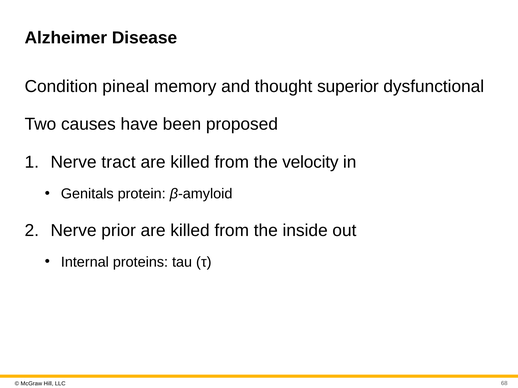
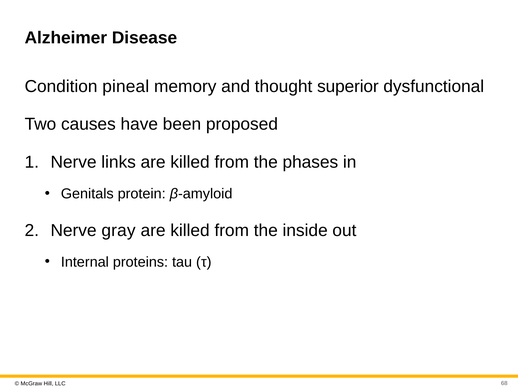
tract: tract -> links (119, 162)
velocity: velocity -> phases (310, 162)
prior: prior -> gray (119, 231)
